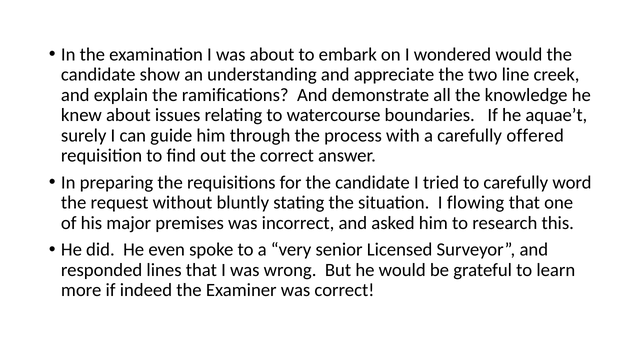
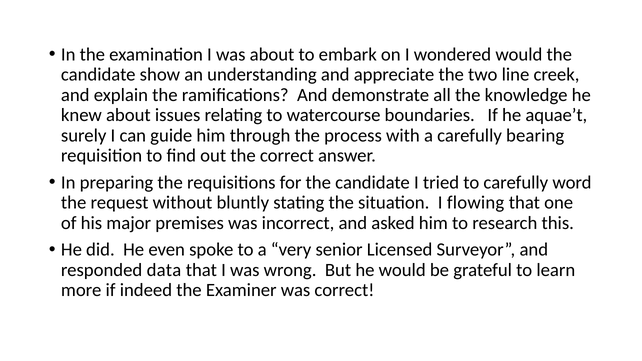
offered: offered -> bearing (535, 135)
lines: lines -> data (164, 270)
